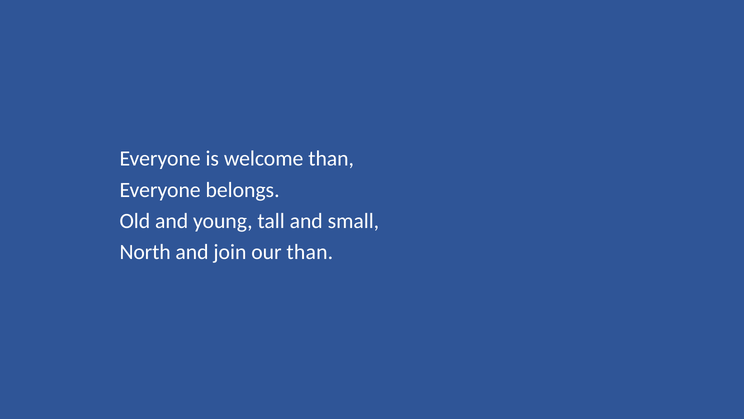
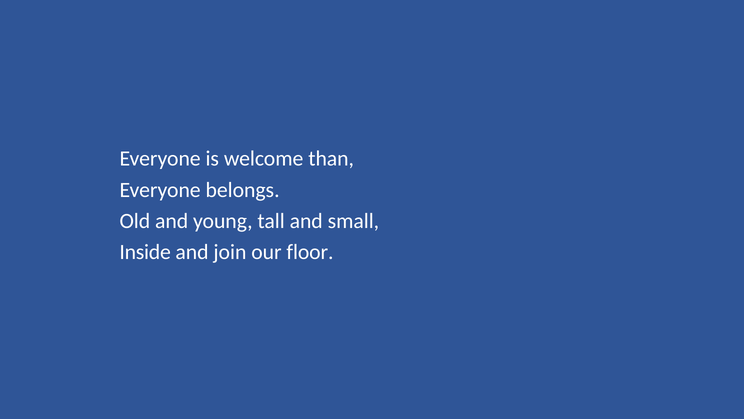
North: North -> Inside (145, 252)
our than: than -> floor (310, 252)
